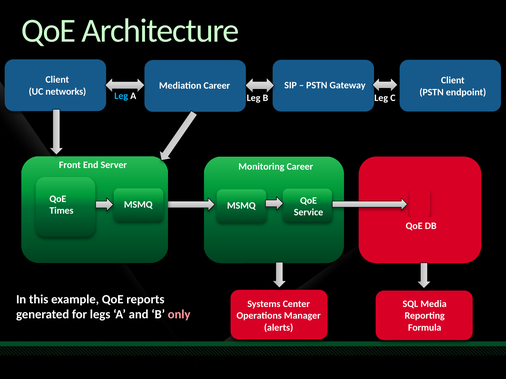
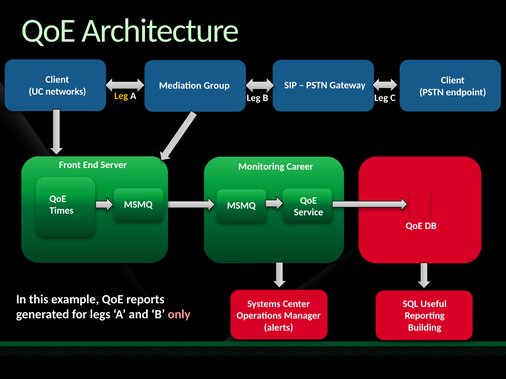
Mediation Career: Career -> Group (217, 86)
Leg colour: light blue -> yellow (121, 96)
Media: Media -> Useful (434, 304)
Formula: Formula -> Building (425, 328)
